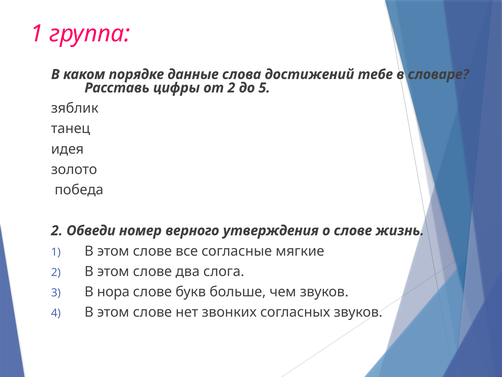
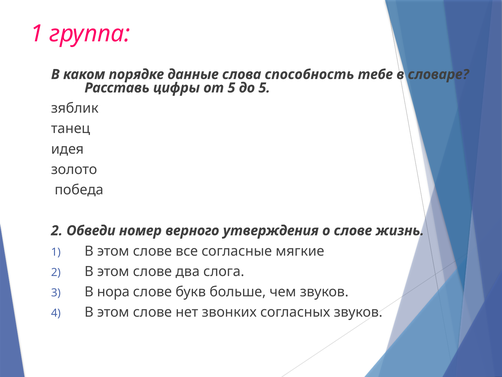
достижений: достижений -> способность (309, 74)
от 2: 2 -> 5 (231, 88)
